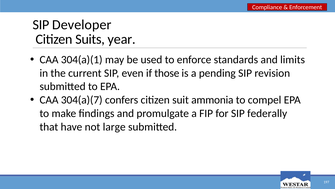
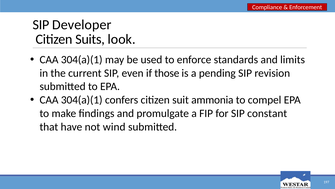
year: year -> look (122, 39)
304(a)(7: 304(a)(7 -> 304(a)(1 (82, 100)
federally: federally -> constant (267, 113)
large: large -> wind (114, 127)
